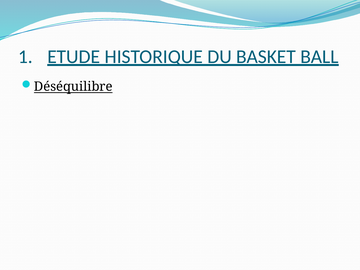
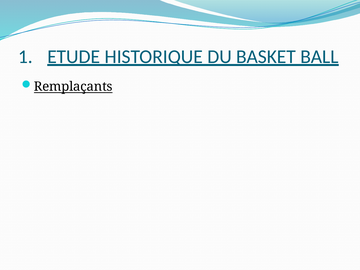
Déséquilibre: Déséquilibre -> Remplaçants (73, 87)
